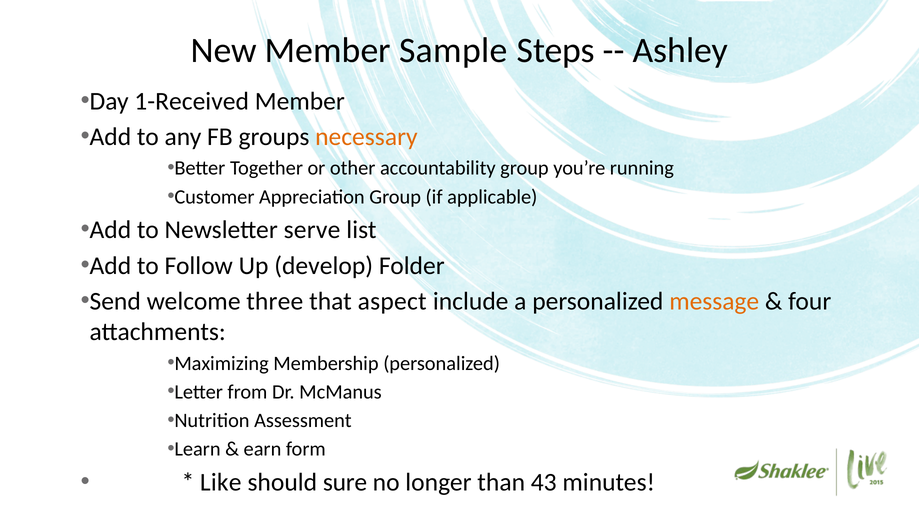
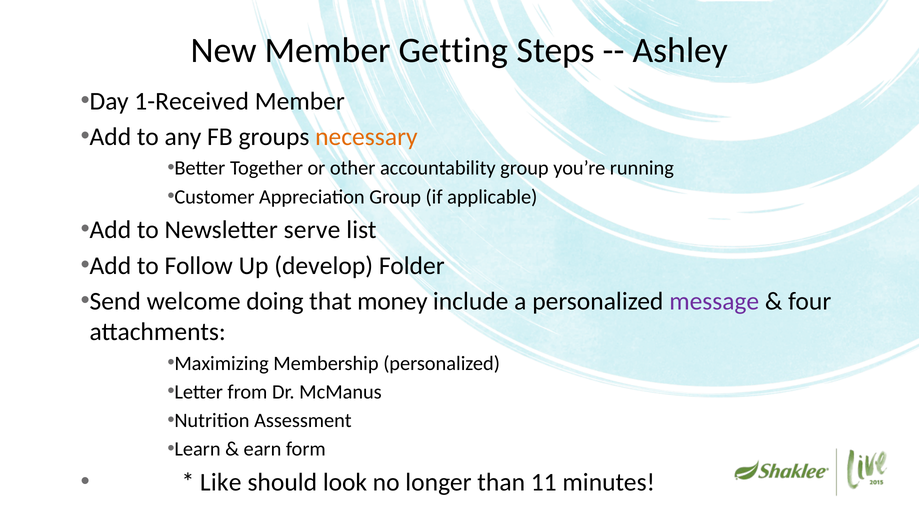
Sample: Sample -> Getting (453, 51)
three: three -> doing (275, 301)
aspect: aspect -> money (392, 301)
message colour: orange -> purple (714, 301)
sure: sure -> look (345, 482)
43: 43 -> 11 (544, 482)
